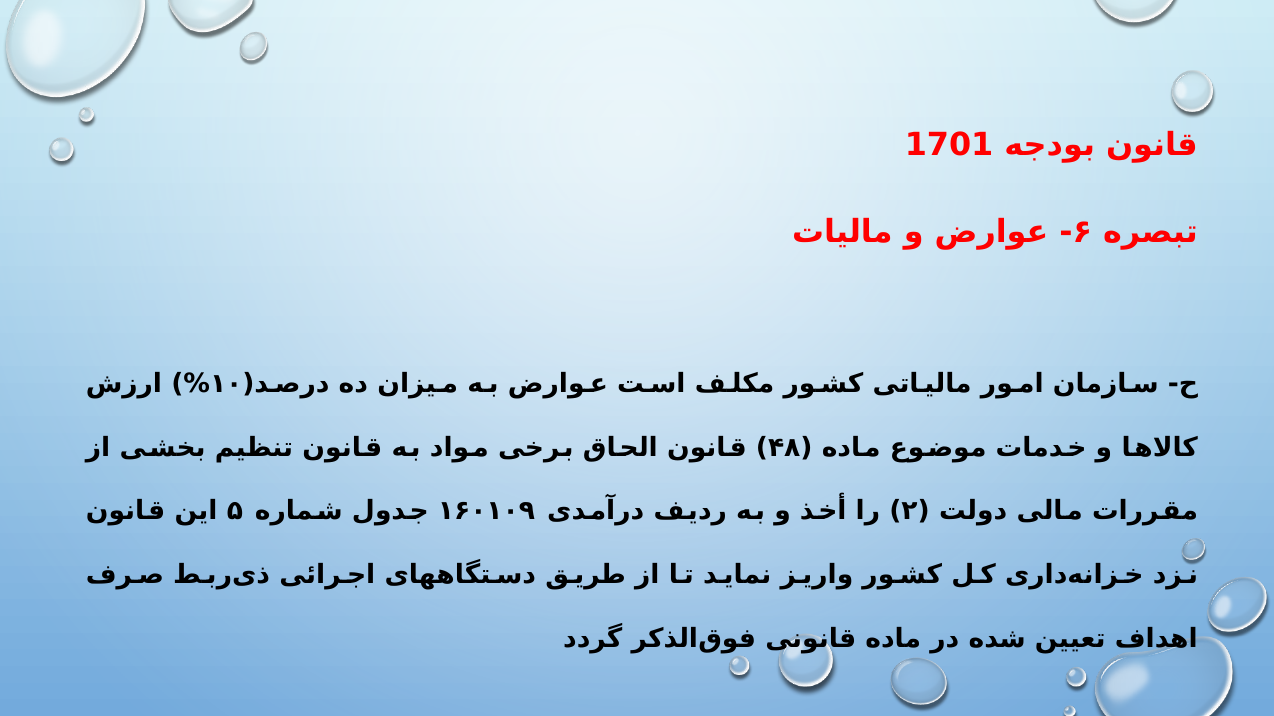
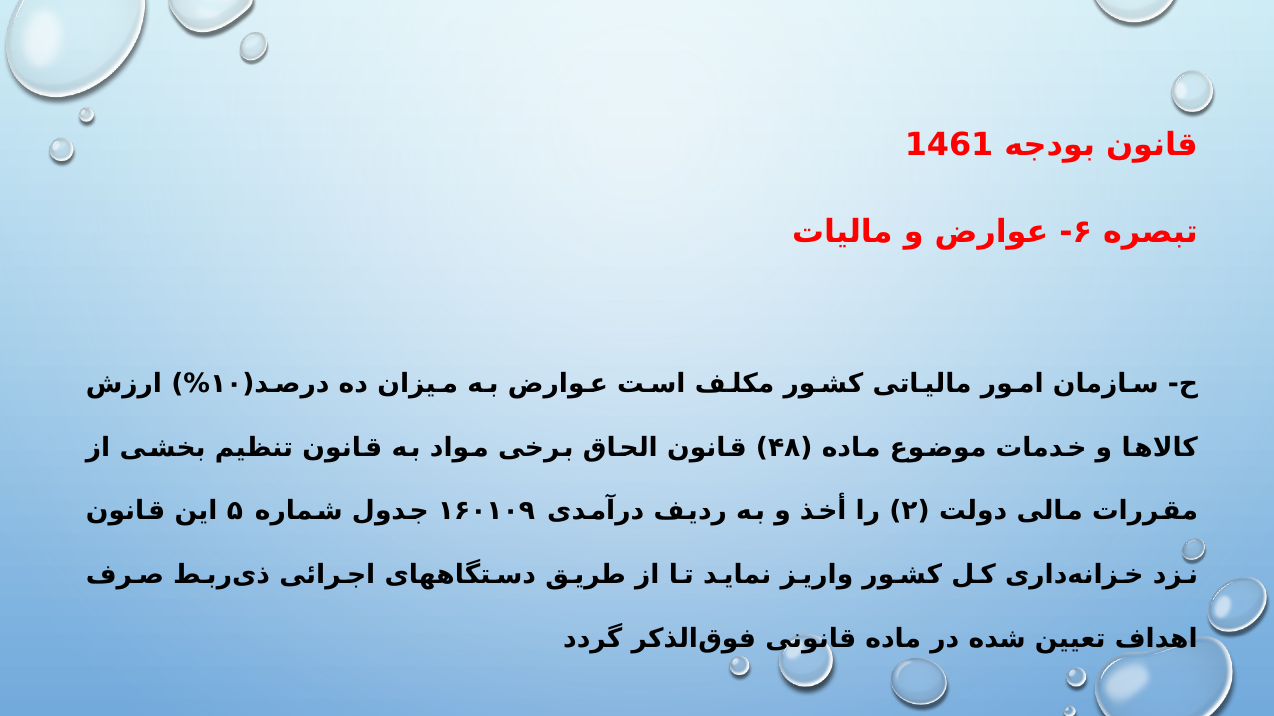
1701: 1701 -> 1461 (949, 146)
